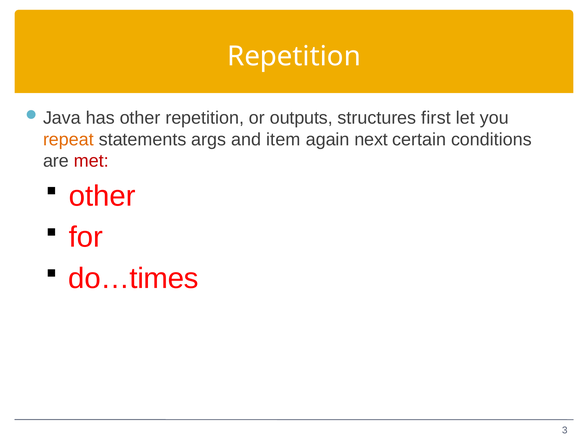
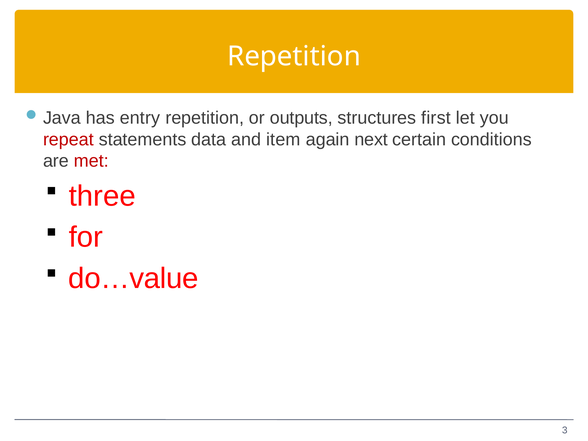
has other: other -> entry (140, 118)
repeat colour: orange -> red (68, 139)
args: args -> data (209, 139)
other: other -> three (102, 196)
do…times: do…times -> do…value (133, 278)
